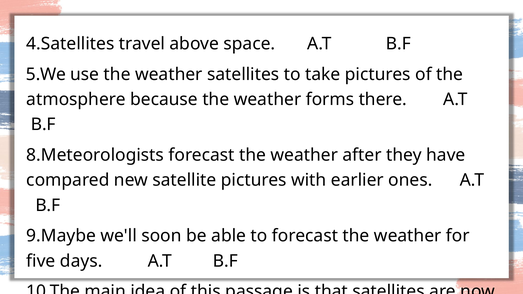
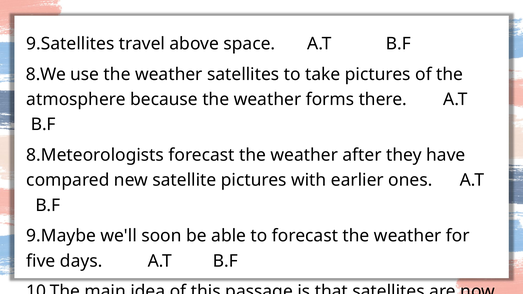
4.Satellites: 4.Satellites -> 9.Satellites (70, 44)
5.We: 5.We -> 8.We (46, 74)
